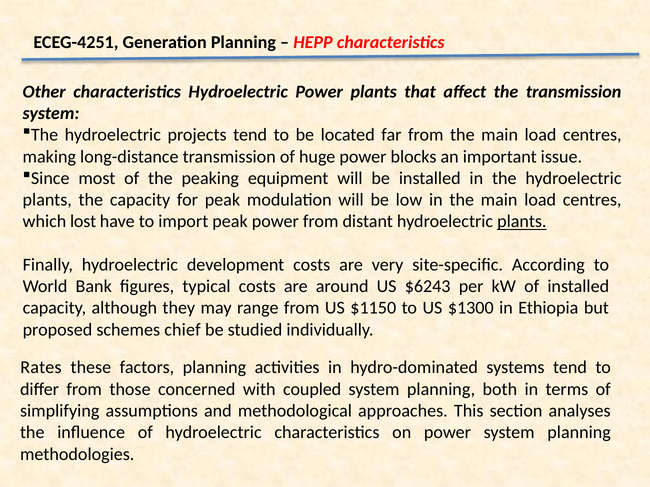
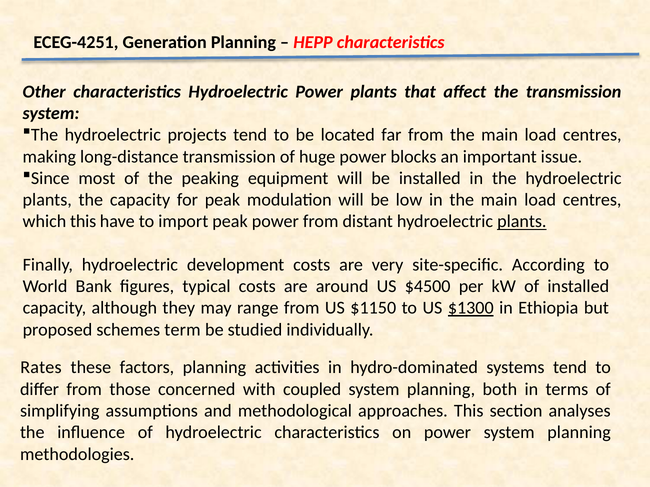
which lost: lost -> this (83, 222)
$6243: $6243 -> $4500 (428, 287)
$1300 underline: none -> present (471, 308)
chief: chief -> term (182, 330)
